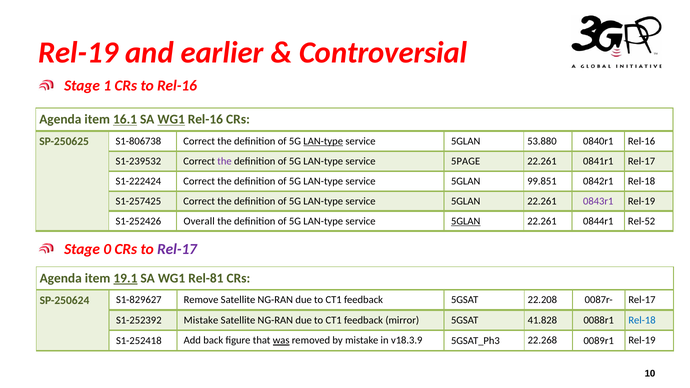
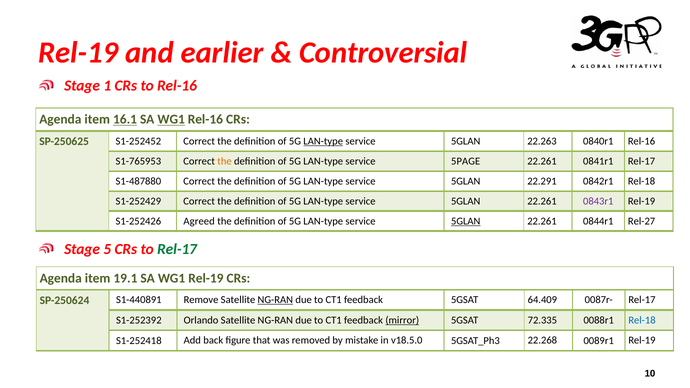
S1-806738: S1-806738 -> S1-252452 (138, 141)
53.880: 53.880 -> 22.263 (542, 141)
S1-239532: S1-239532 -> S1-765953 (138, 161)
the colour: purple -> orange (225, 161)
S1-222424: S1-222424 -> S1-487880 (138, 181)
99.851: 99.851 -> 22.291 (542, 181)
S1-257425: S1-257425 -> S1-252429 (138, 201)
Overall: Overall -> Agreed (199, 221)
Rel-52: Rel-52 -> Rel-27 (642, 221)
0: 0 -> 5 (107, 249)
Rel-17 colour: purple -> green (177, 249)
19.1 underline: present -> none (125, 278)
WG1 Rel-81: Rel-81 -> Rel-19 (206, 278)
S1-829627: S1-829627 -> S1-440891 (139, 300)
NG-RAN underline: none -> present (275, 300)
22.208: 22.208 -> 64.409 (542, 300)
S1-252392 Mistake: Mistake -> Orlando (201, 320)
mirror underline: none -> present (402, 320)
41.828: 41.828 -> 72.335 (542, 320)
was underline: present -> none (281, 341)
v18.3.9: v18.3.9 -> v18.5.0 (407, 341)
